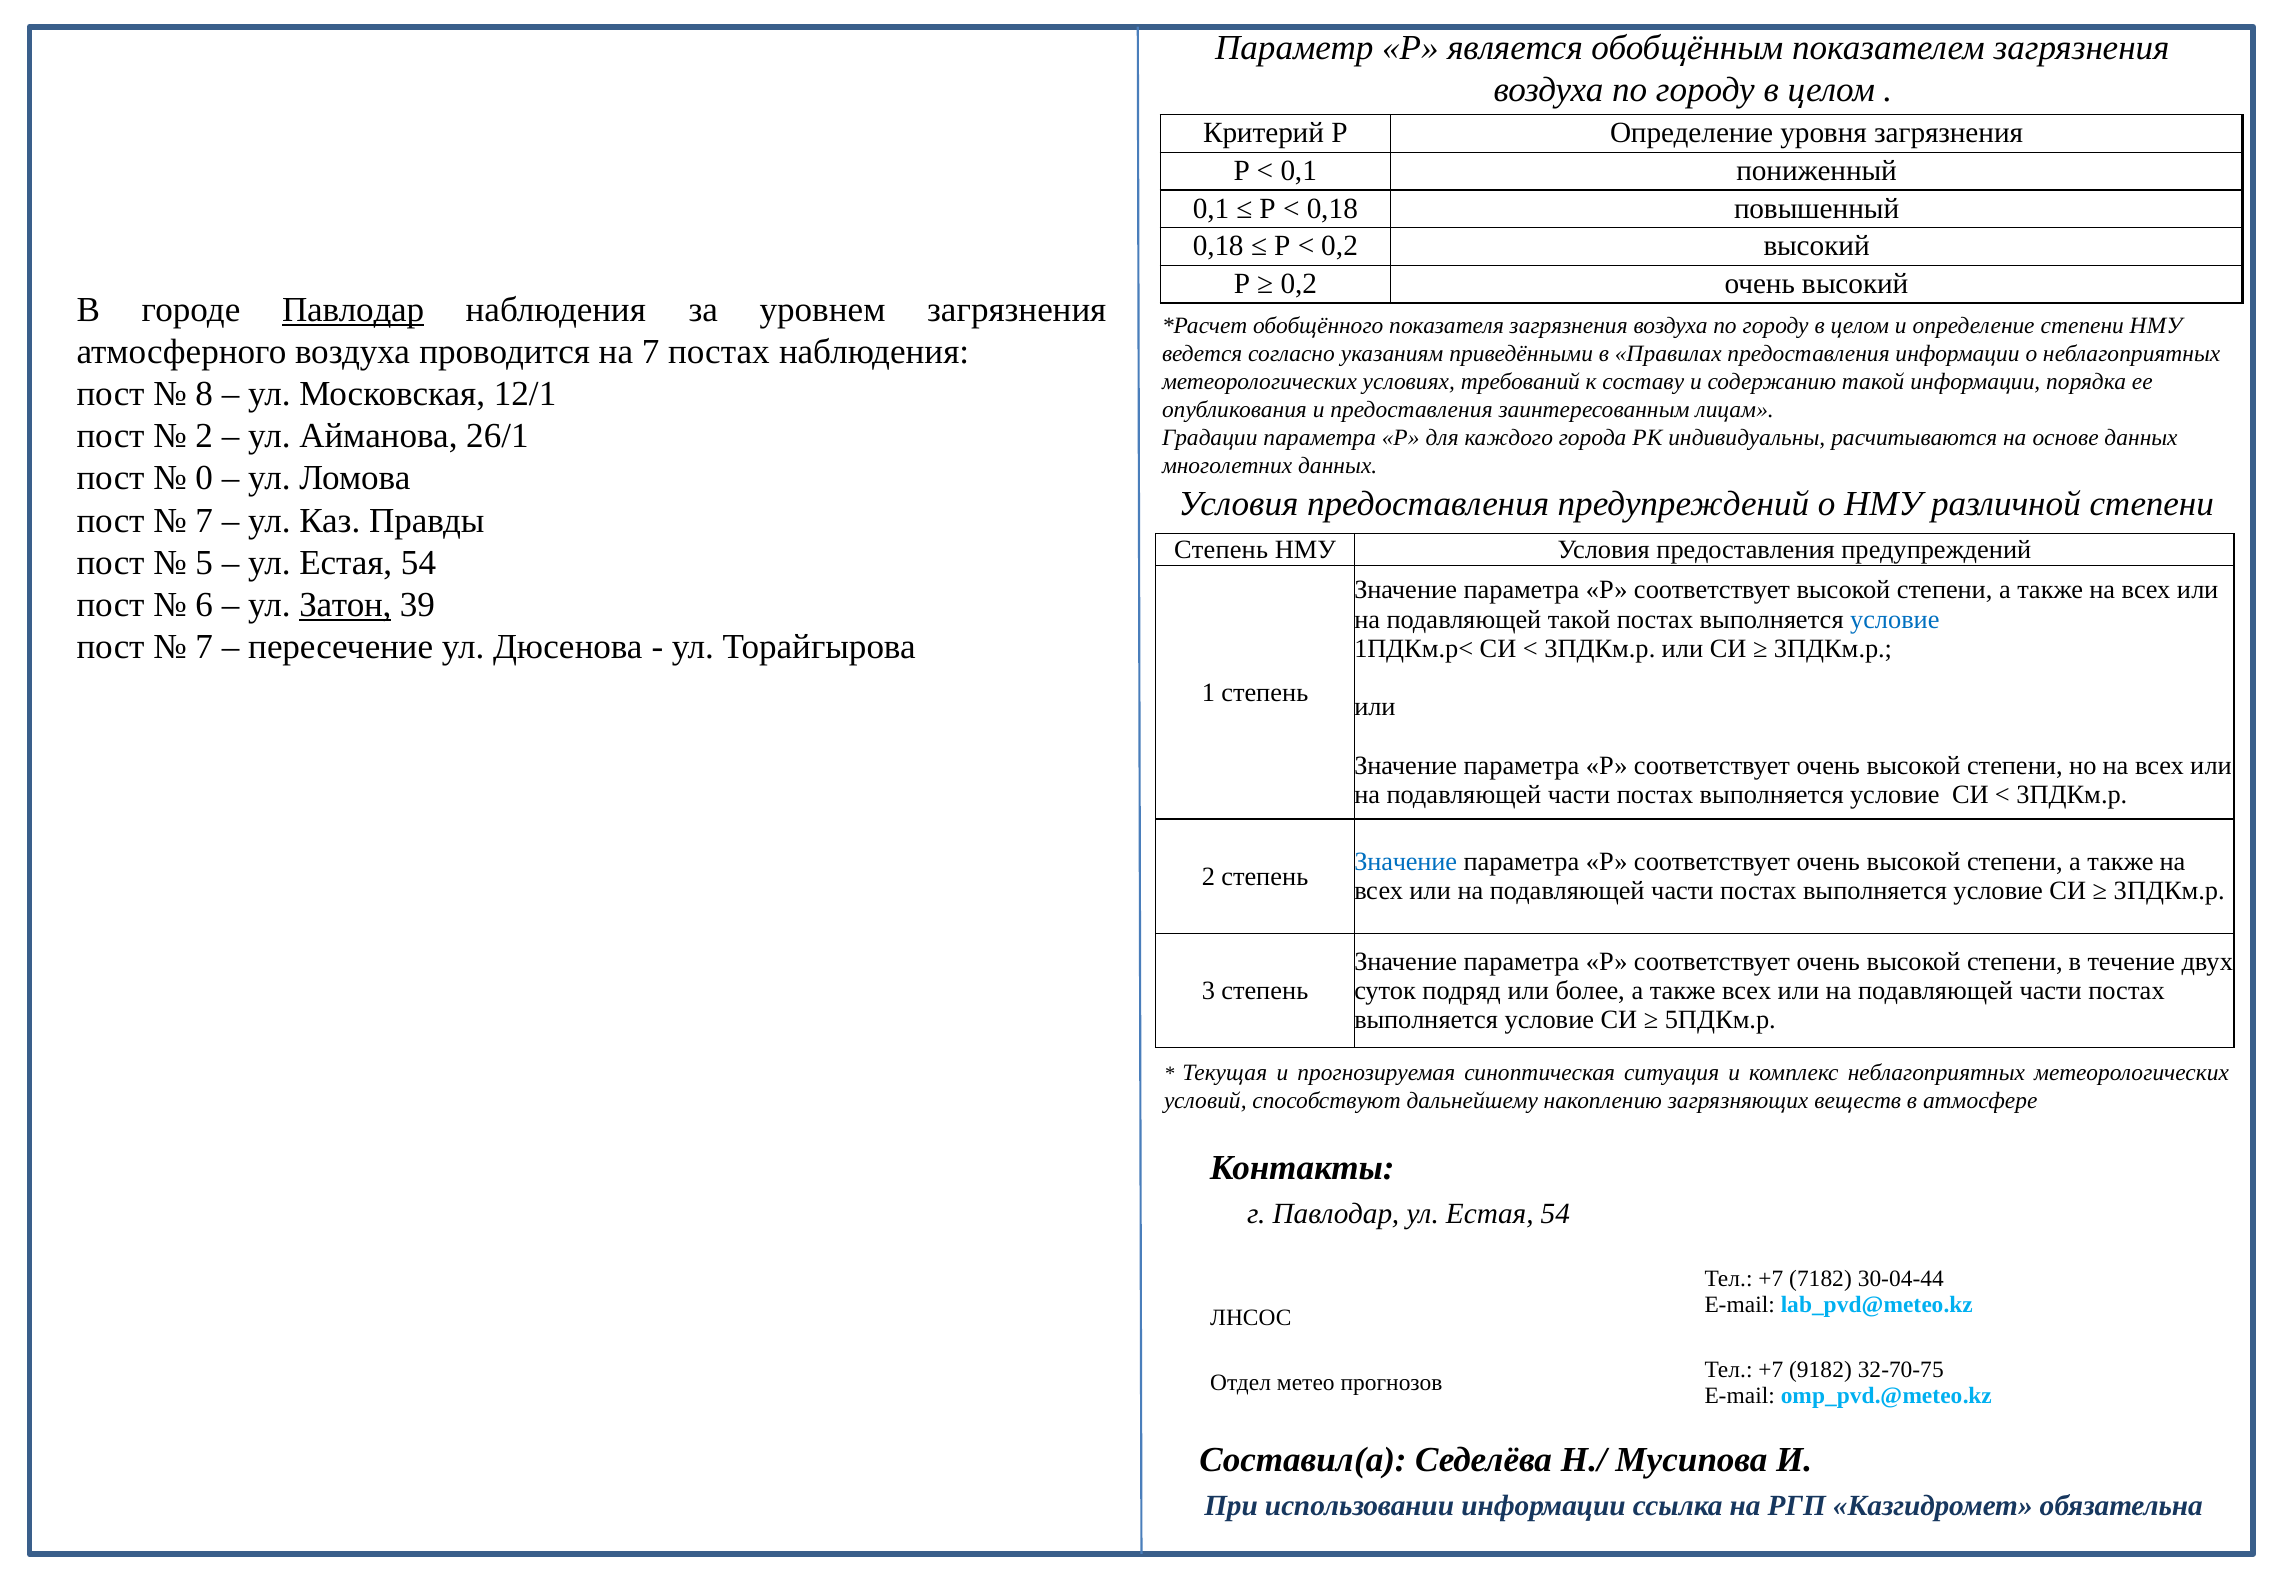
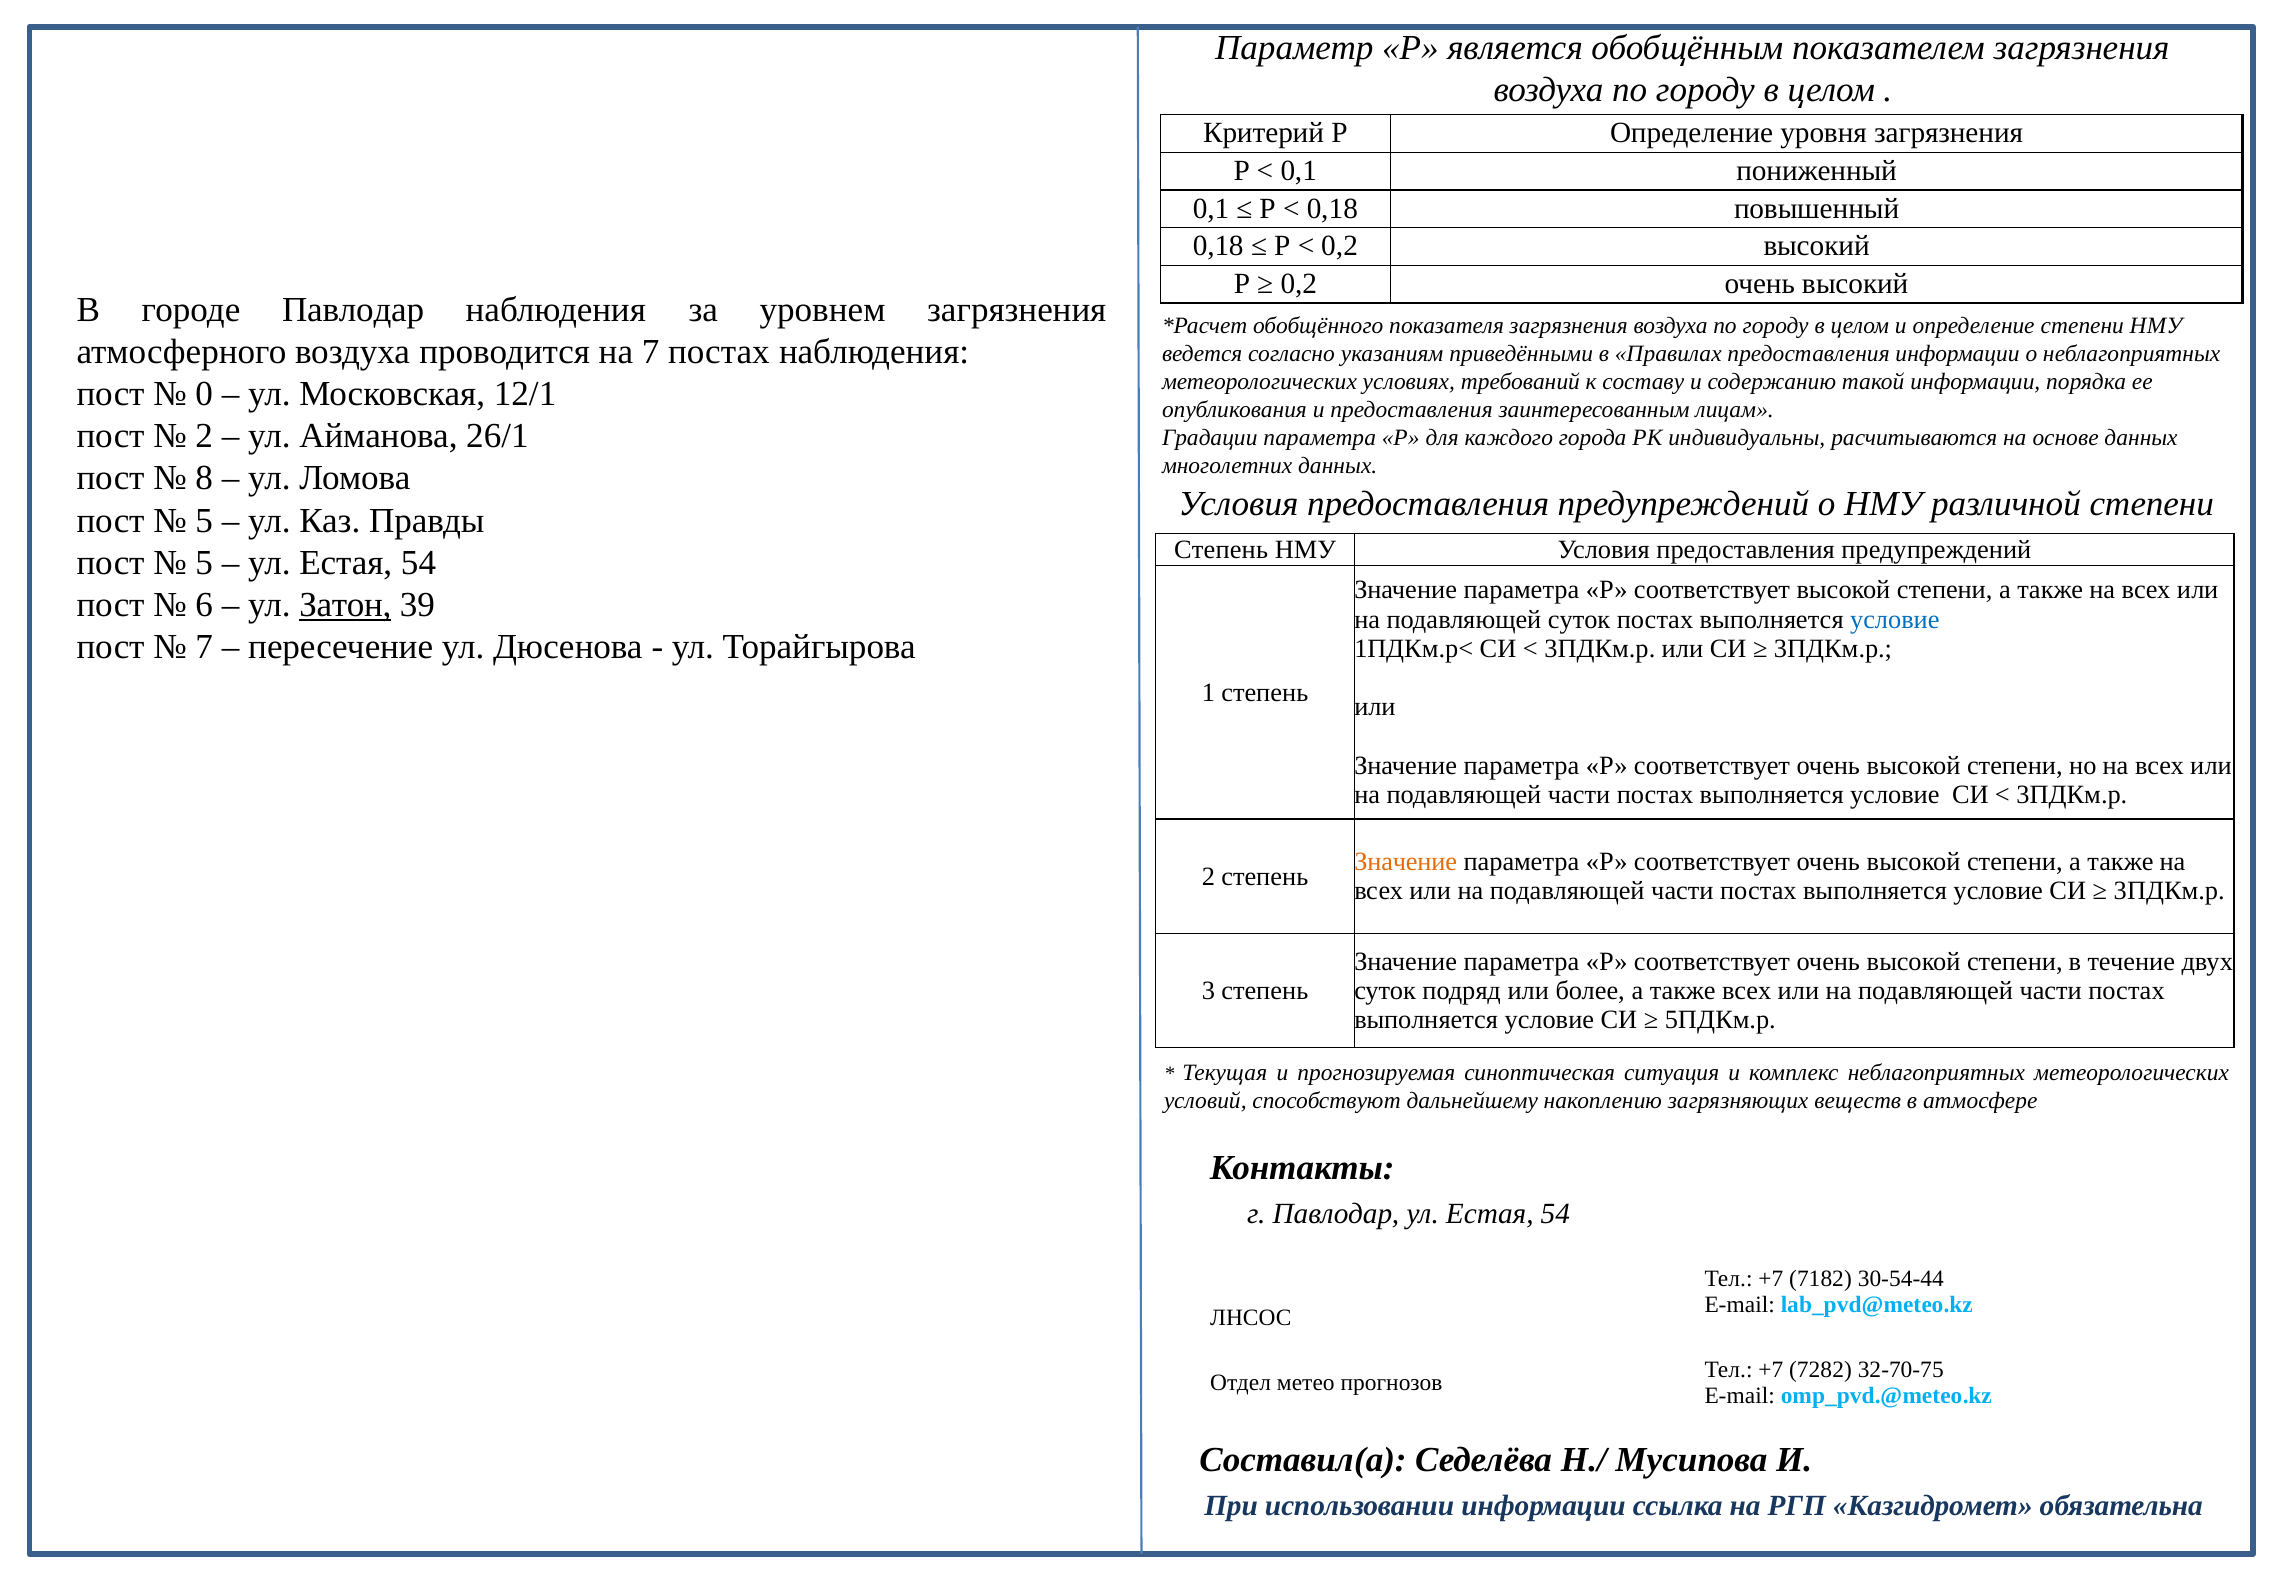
Павлодар underline: present -> none (353, 310)
8: 8 -> 0 (204, 394)
0: 0 -> 8 (204, 478)
7: 7 -> 5 (204, 520)
подавляющей такой: такой -> суток (1579, 619)
Значение colour: blue -> orange (1406, 862)
30-04-44: 30-04-44 -> 30-54-44 (1901, 1278)
9182: 9182 -> 7282 (1820, 1369)
